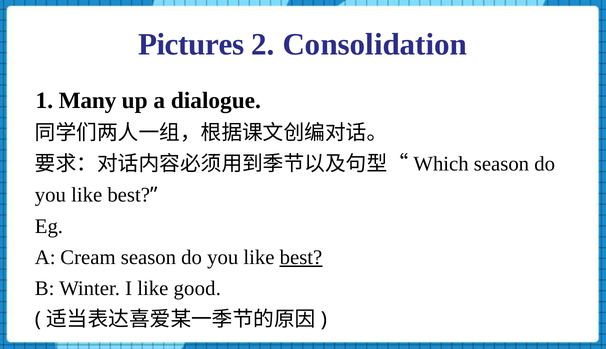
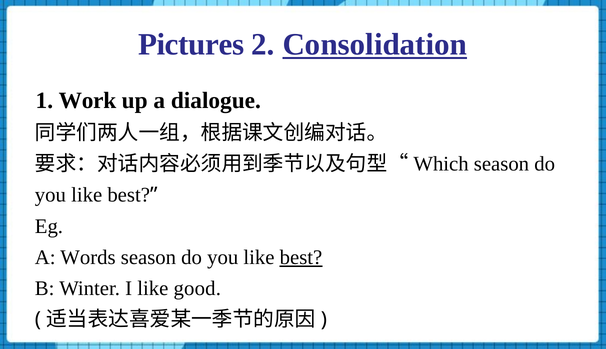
Consolidation underline: none -> present (375, 45)
Many: Many -> Work (88, 101)
Cream: Cream -> Words (88, 257)
